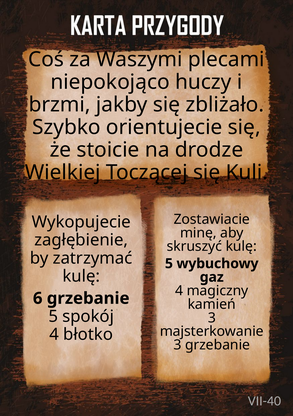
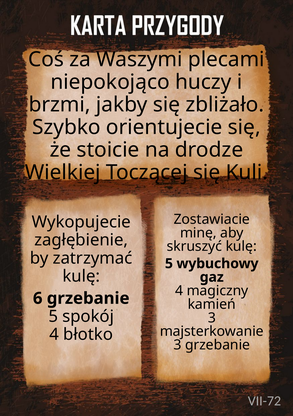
VII-40: VII-40 -> VII-72 (264, 401)
